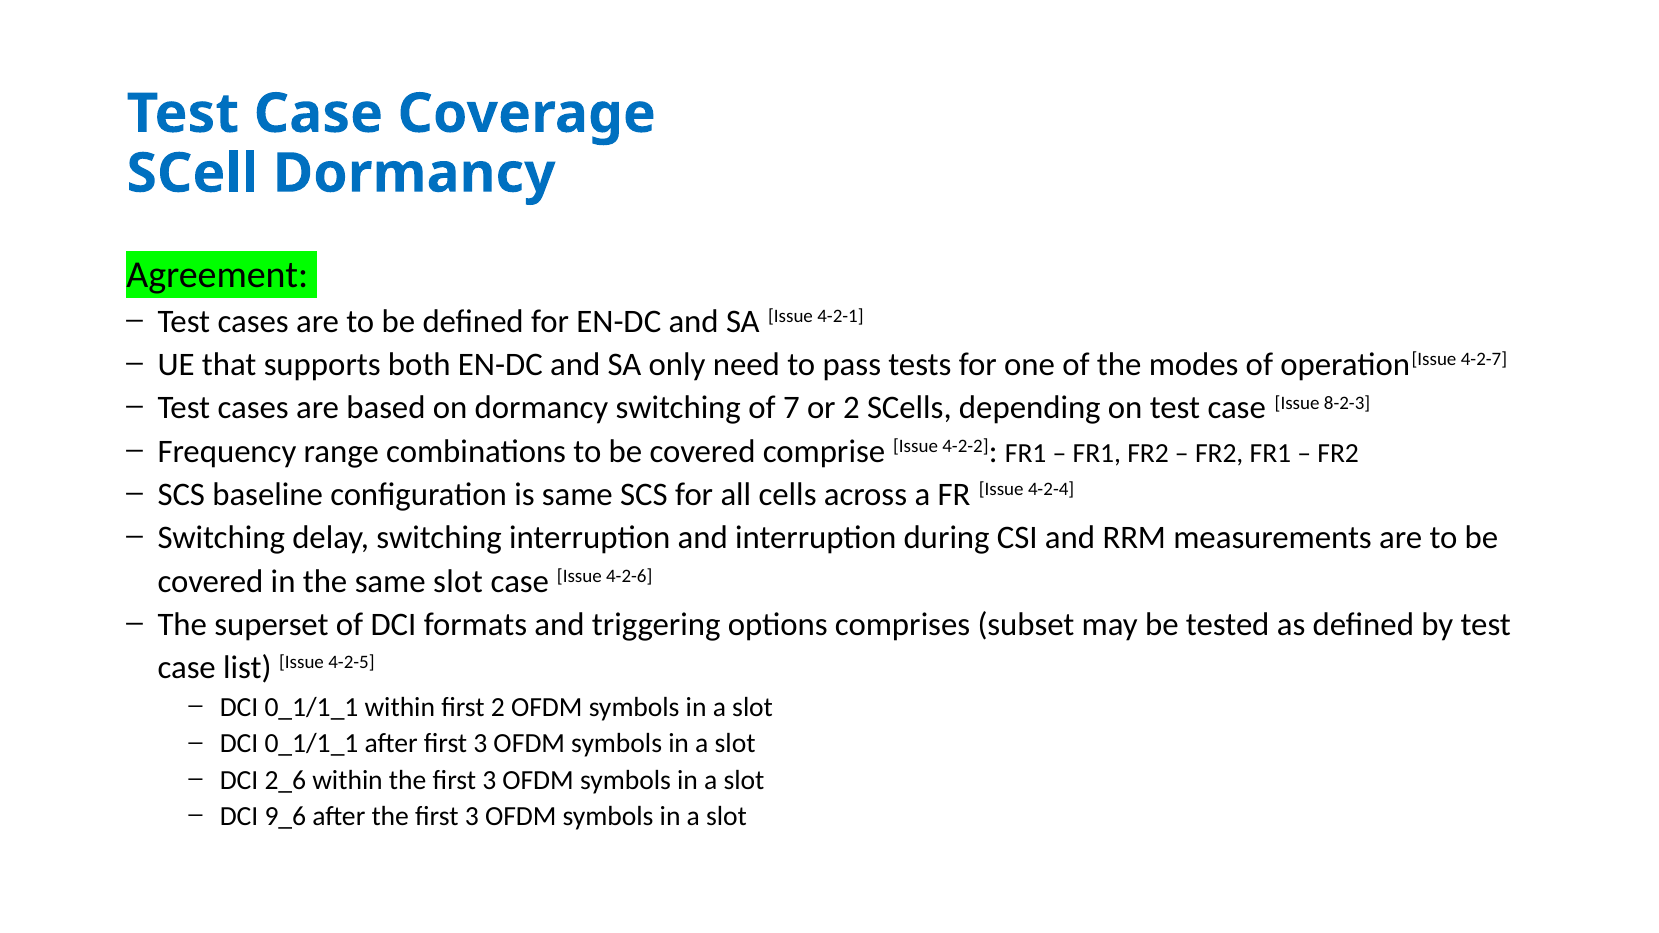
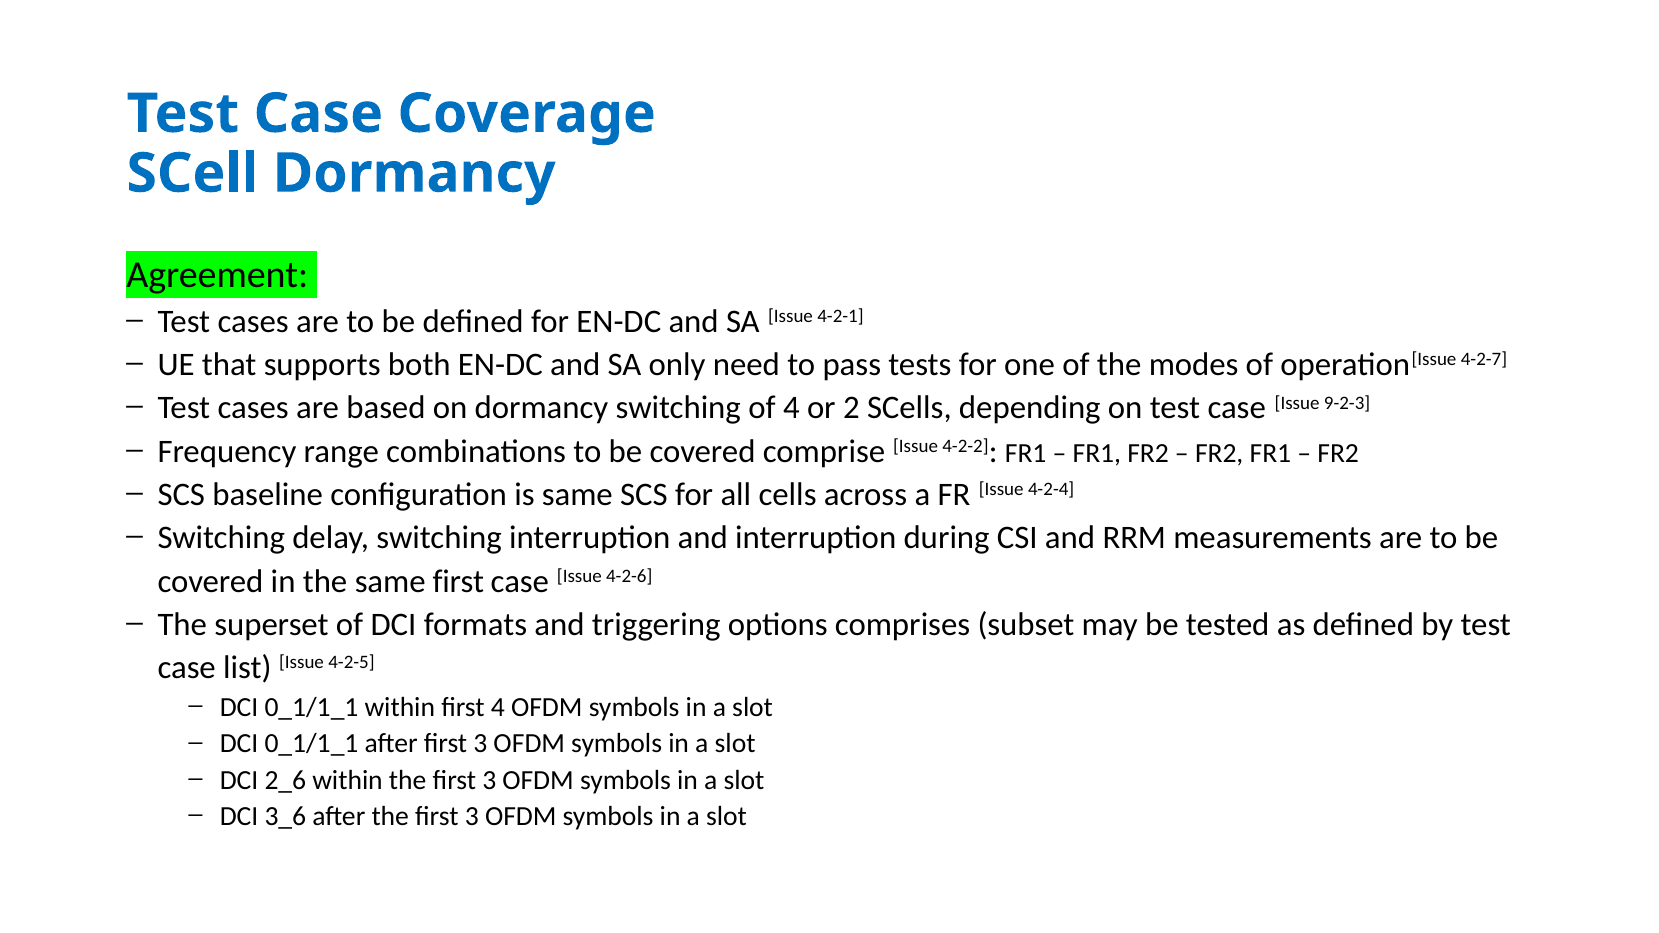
of 7: 7 -> 4 (791, 408)
8-2-3: 8-2-3 -> 9-2-3 (1347, 403)
same slot: slot -> first (458, 581)
first 2: 2 -> 4 (498, 707)
9_6: 9_6 -> 3_6 (285, 817)
